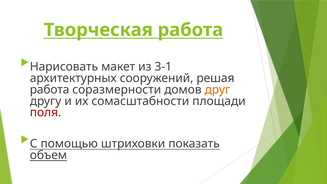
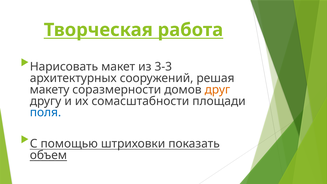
3-1: 3-1 -> 3-3 (163, 67)
работа: работа -> макету (50, 90)
поля colour: red -> blue (46, 112)
